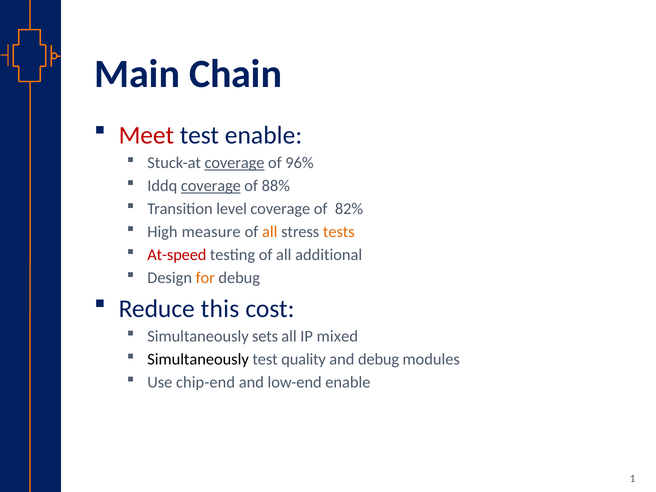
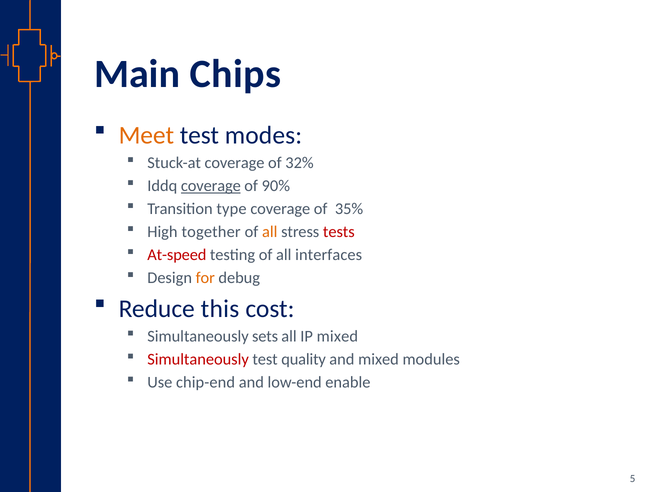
Chain: Chain -> Chips (235, 74)
Meet colour: red -> orange (146, 135)
test enable: enable -> modes (263, 135)
coverage underline: present -> none (234, 163)
96%: 96% -> 32% (300, 163)
88%: 88% -> 90% (276, 186)
level: level -> type (231, 209)
82%: 82% -> 35% (349, 209)
measure: measure -> together (211, 232)
tests colour: orange -> red (339, 232)
additional: additional -> interfaces (329, 255)
Simultaneously colour: black -> red (198, 359)
and debug: debug -> mixed (379, 359)
1: 1 -> 5 (633, 478)
